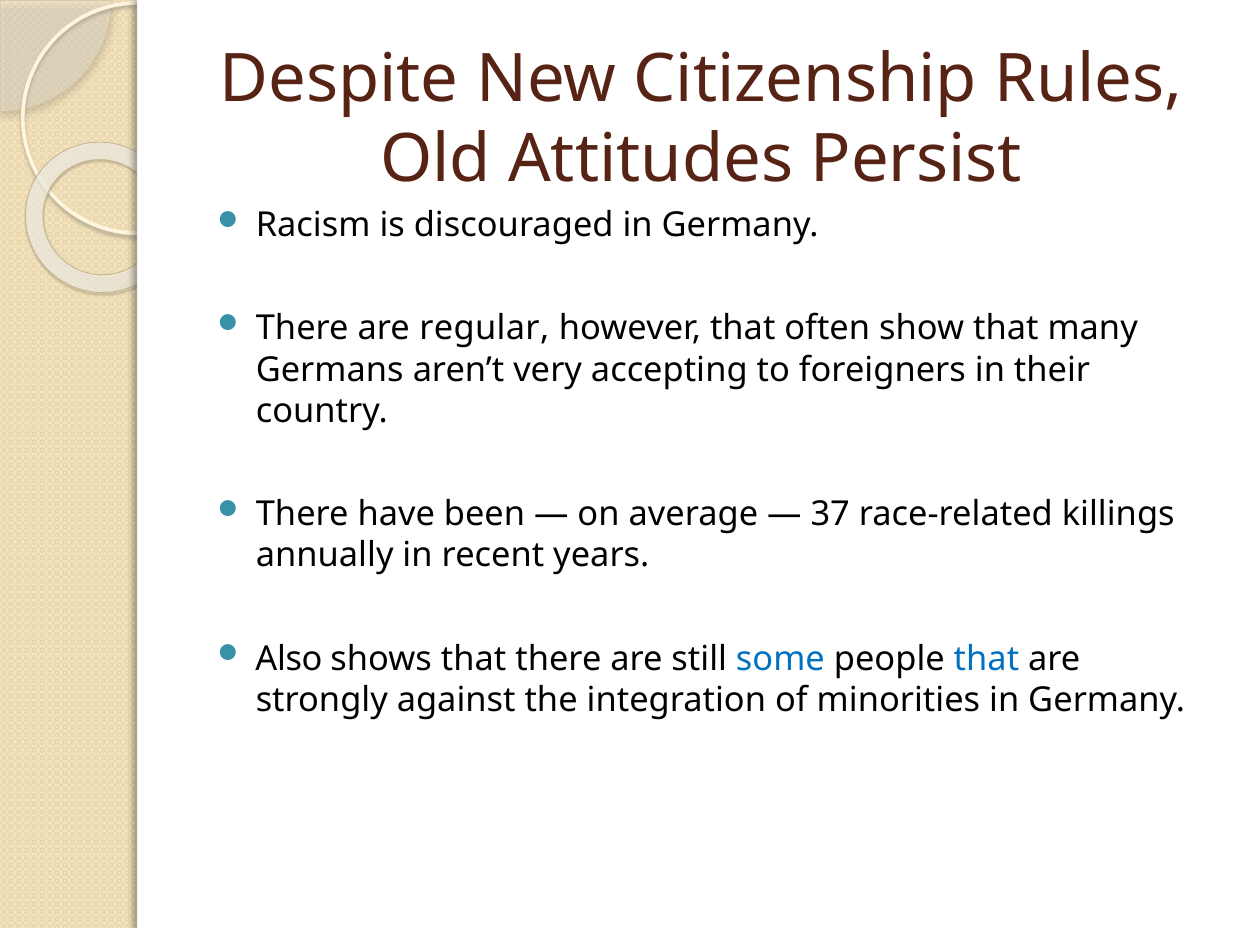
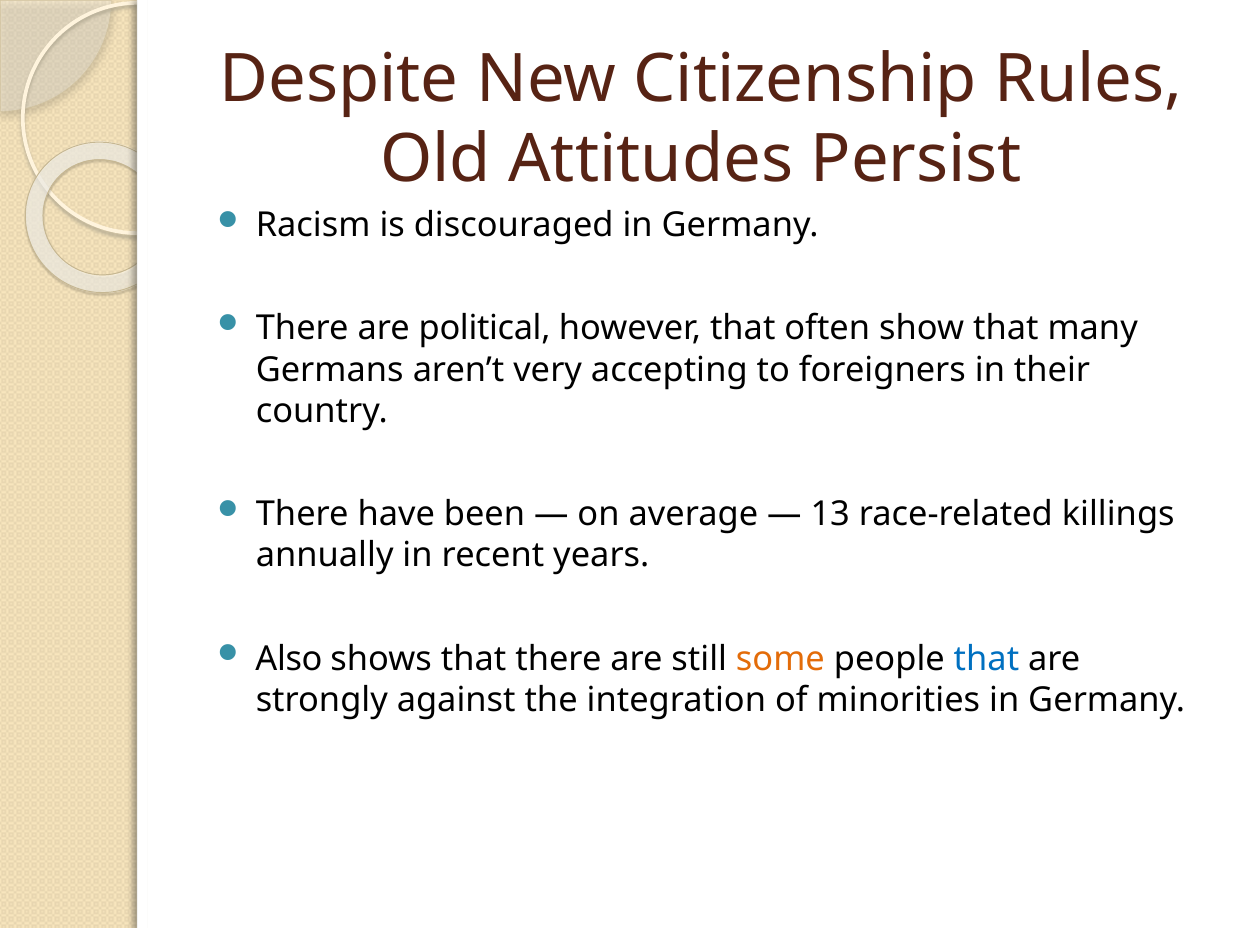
regular: regular -> political (485, 328)
37: 37 -> 13 (830, 514)
some colour: blue -> orange (780, 659)
